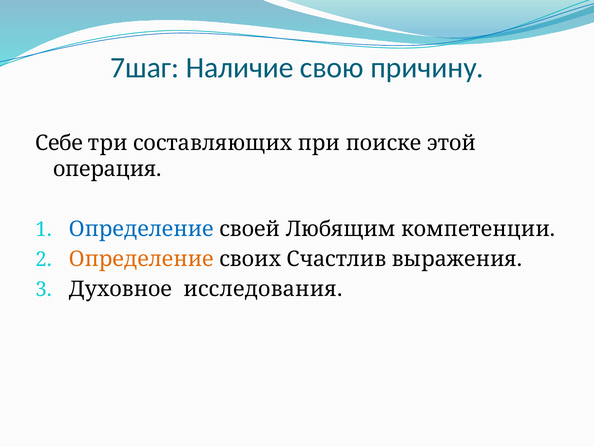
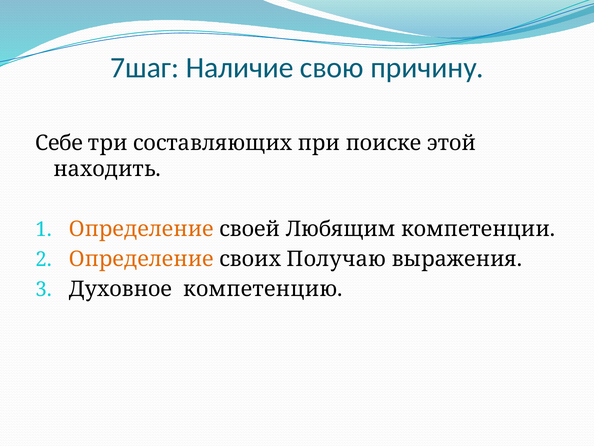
операция: операция -> находить (107, 169)
Определение colour: blue -> orange (141, 229)
Счастлив: Счастлив -> Получаю (336, 259)
исследования: исследования -> компетенцию (263, 289)
